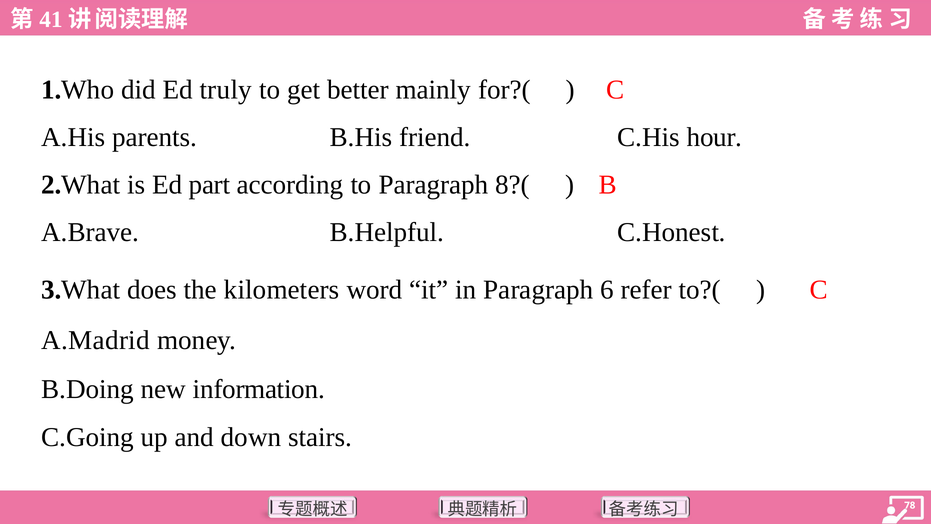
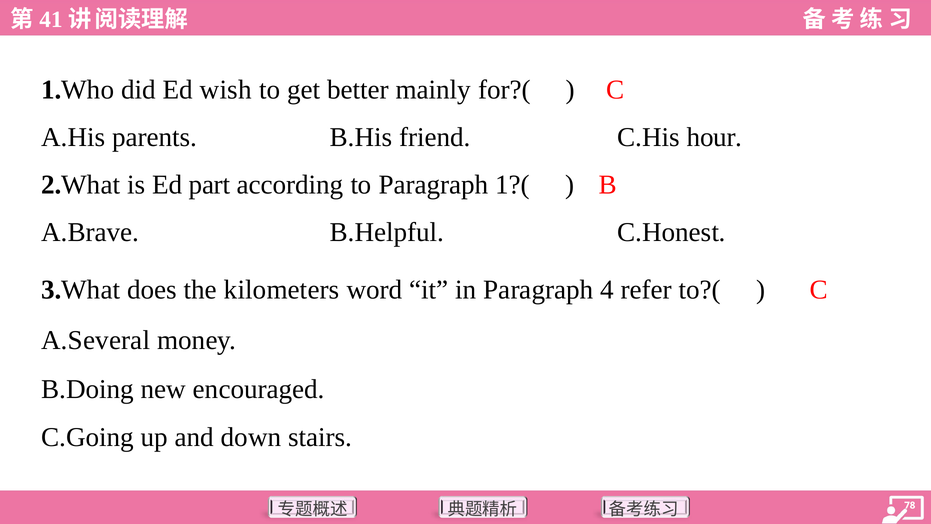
truly: truly -> wish (226, 90)
8?(: 8?( -> 1?( (513, 185)
6: 6 -> 4 (607, 290)
A.Madrid: A.Madrid -> A.Several (96, 340)
information: information -> encouraged (259, 389)
